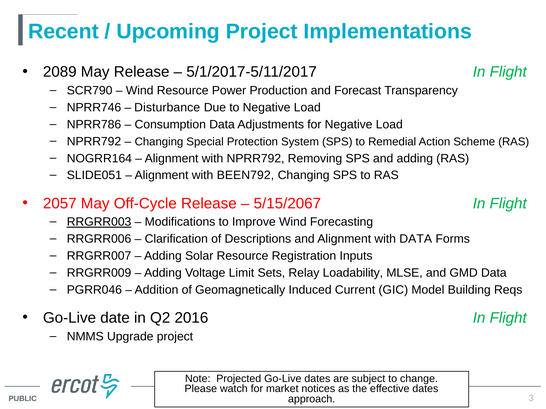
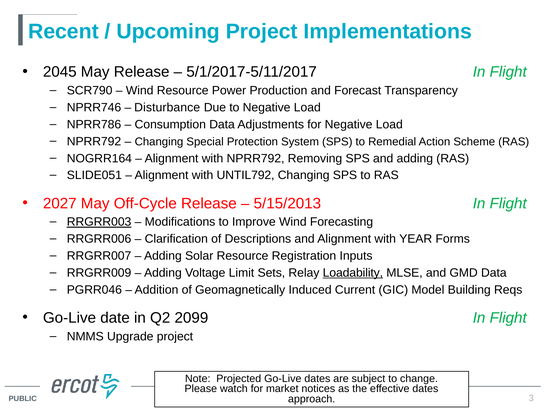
2089: 2089 -> 2045 (60, 72)
BEEN792: BEEN792 -> UNTIL792 (246, 176)
2057: 2057 -> 2027 (60, 204)
5/15/2067: 5/15/2067 -> 5/15/2013 (287, 204)
with DATA: DATA -> YEAR (416, 239)
Loadability underline: none -> present (353, 273)
2016: 2016 -> 2099 (191, 318)
